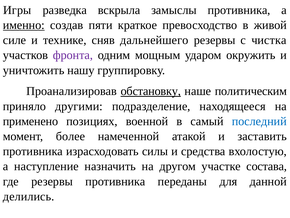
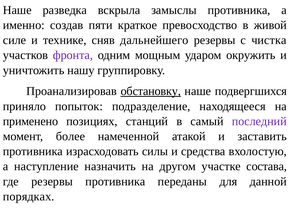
Игры: Игры -> Наше (17, 10)
именно underline: present -> none (24, 25)
политическим: политическим -> подвергшихся (251, 91)
другими: другими -> попыток (79, 106)
военной: военной -> станций (147, 121)
последний colour: blue -> purple (259, 121)
делились: делились -> порядках (29, 196)
